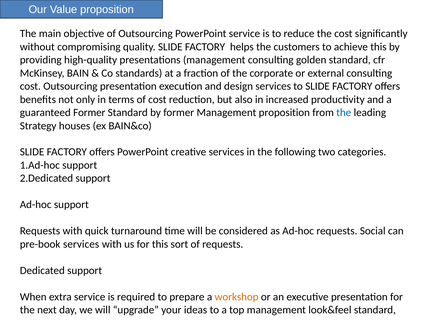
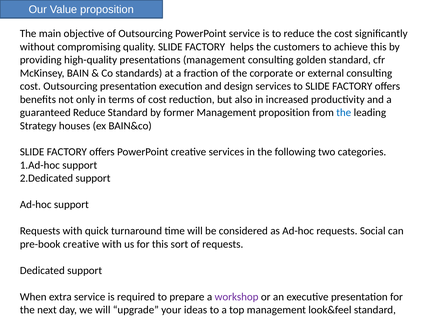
guaranteed Former: Former -> Reduce (89, 113)
pre-book services: services -> creative (81, 244)
workshop colour: orange -> purple (237, 297)
